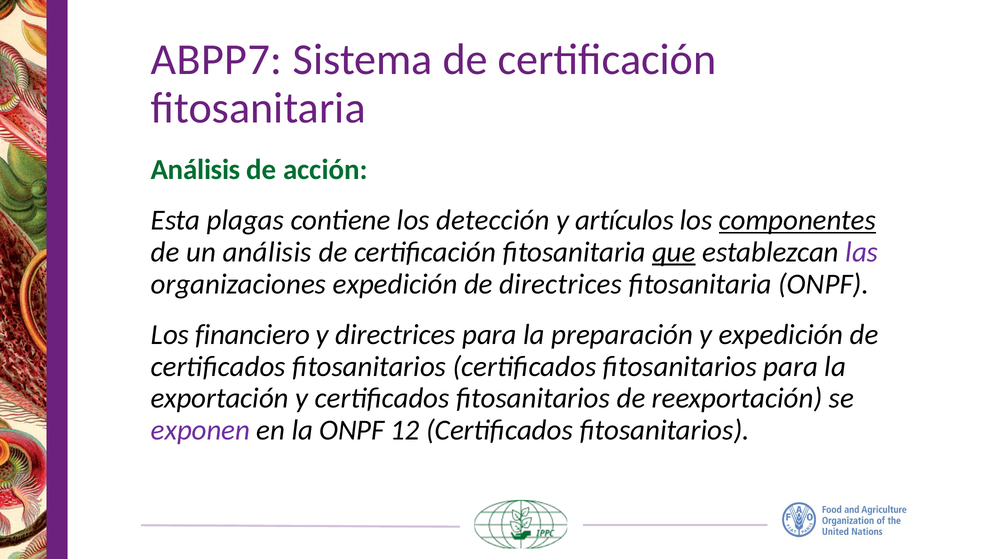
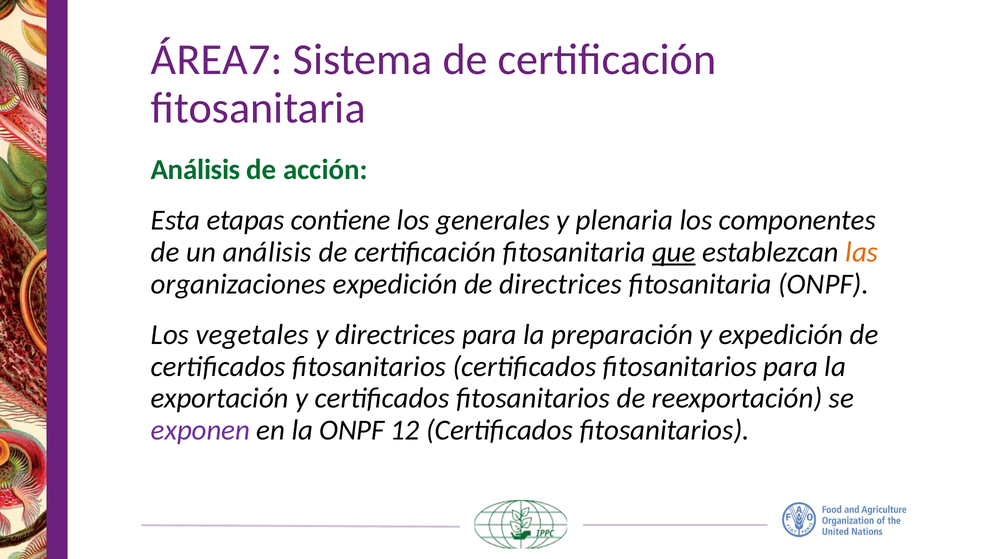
ABPP7: ABPP7 -> ÁREA7 (217, 59)
plagas: plagas -> etapas (246, 220)
detección: detección -> generales (493, 220)
artículos: artículos -> plenaria (624, 220)
componentes underline: present -> none (797, 220)
las colour: purple -> orange (862, 252)
financiero: financiero -> vegetales (252, 334)
